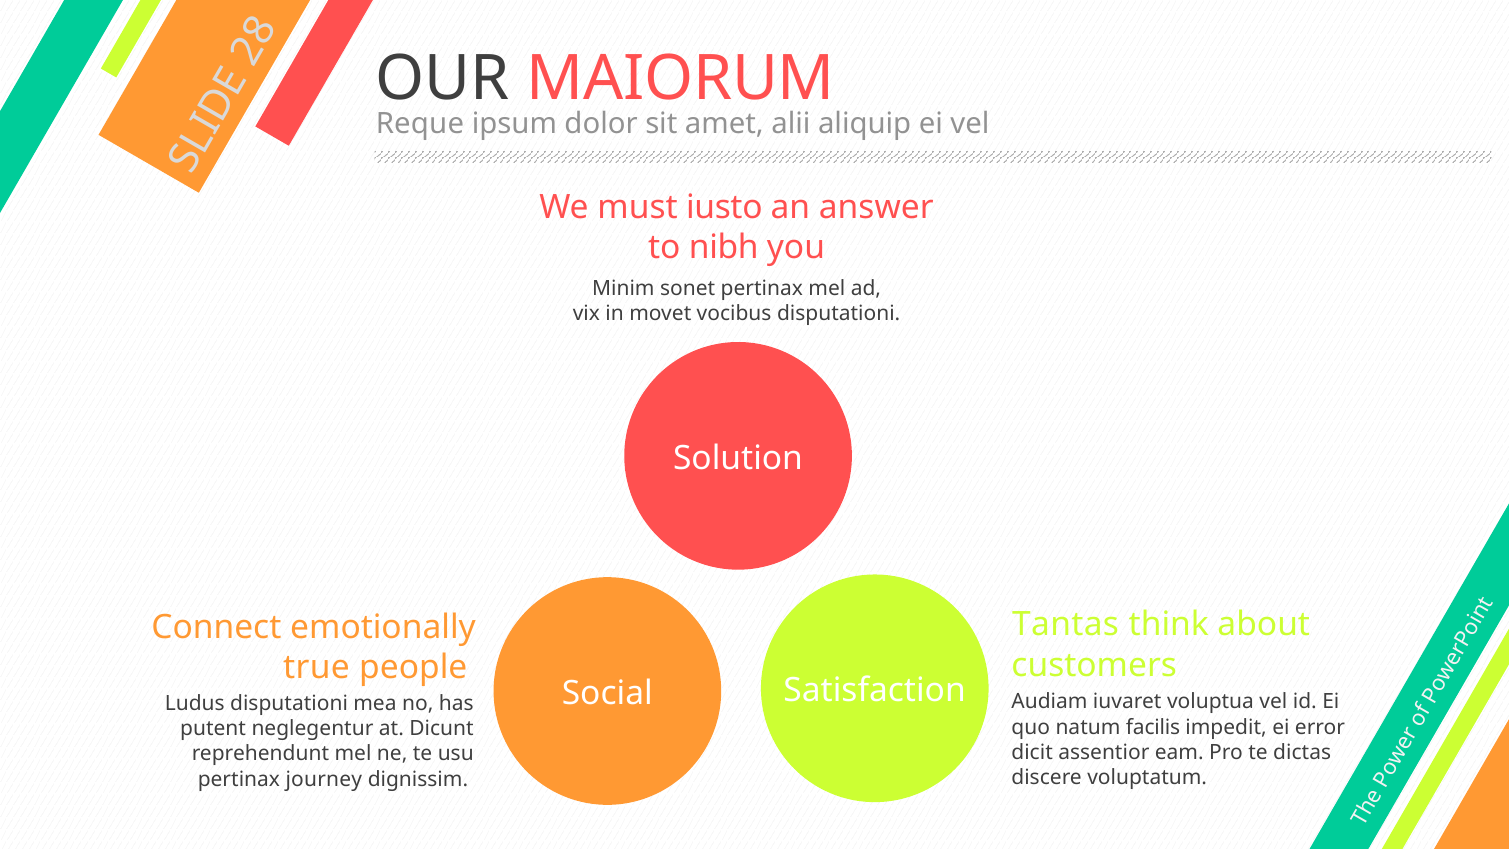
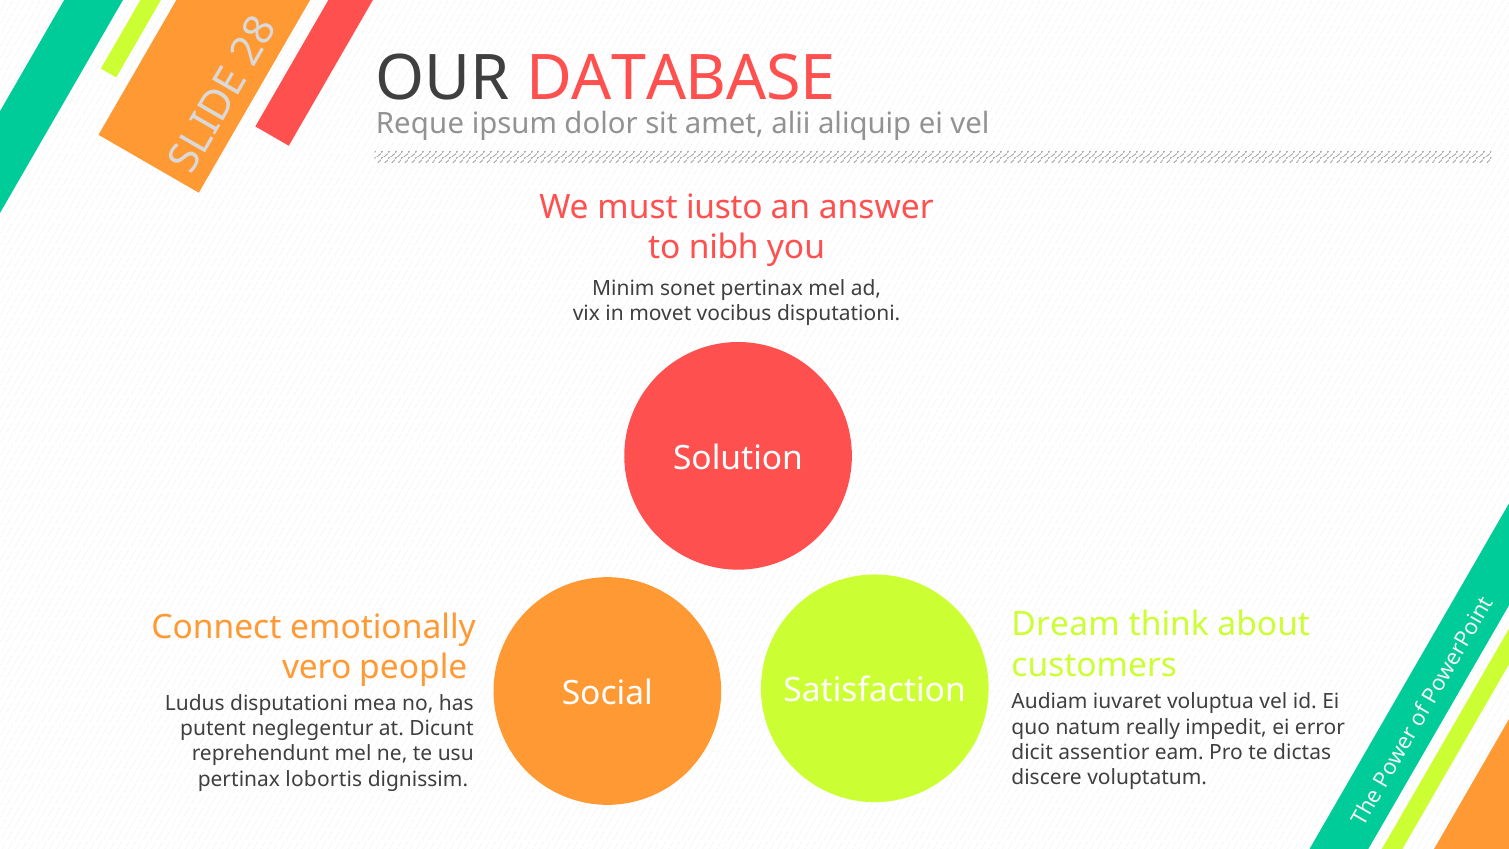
MAIORUM: MAIORUM -> DATABASE (681, 79)
Tantas: Tantas -> Dream (1066, 625)
true: true -> vero (317, 668)
facilis: facilis -> really (1153, 727)
journey: journey -> lobortis (324, 779)
